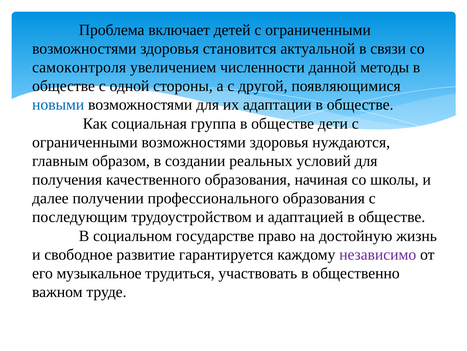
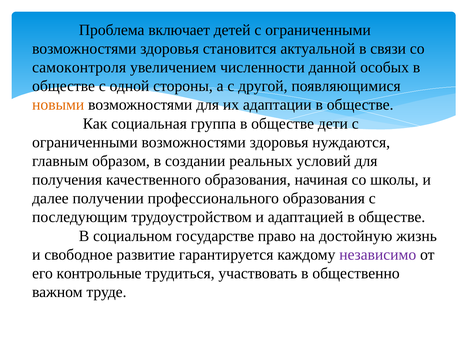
методы: методы -> особых (385, 67)
новыми colour: blue -> orange (58, 105)
музыкальное: музыкальное -> контрольные (99, 273)
